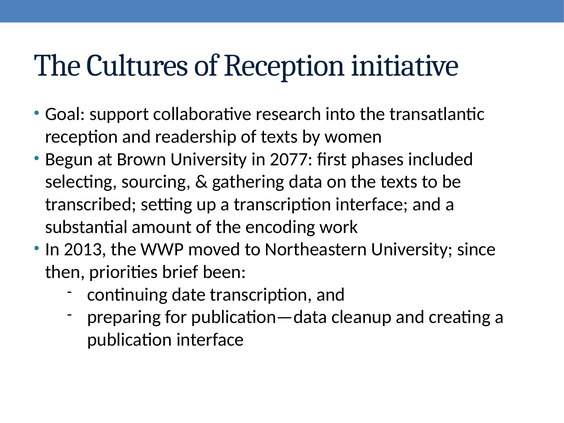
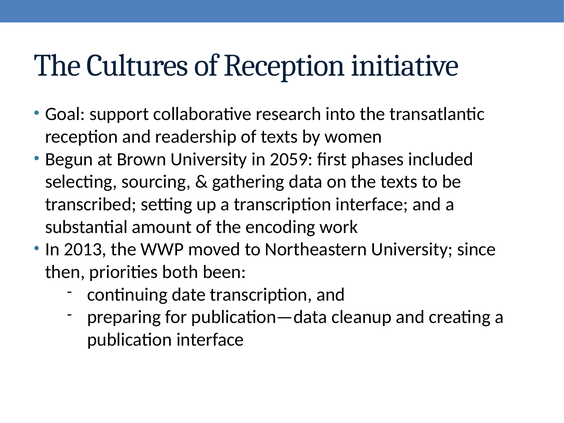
2077: 2077 -> 2059 (291, 159)
brief: brief -> both (180, 272)
